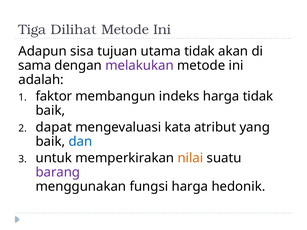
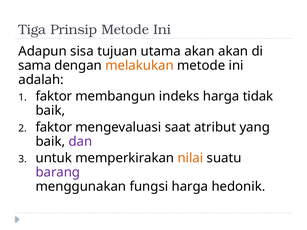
Dilihat: Dilihat -> Prinsip (74, 30)
utama tidak: tidak -> akan (199, 51)
melakukan colour: purple -> orange (140, 66)
dapat: dapat -> faktor (54, 127)
kata: kata -> saat (178, 127)
dan colour: blue -> purple (80, 142)
